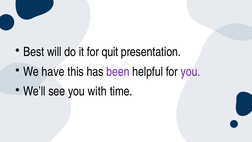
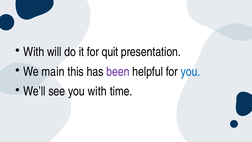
Best: Best -> With (34, 52)
have: have -> main (53, 72)
you colour: purple -> blue (190, 72)
